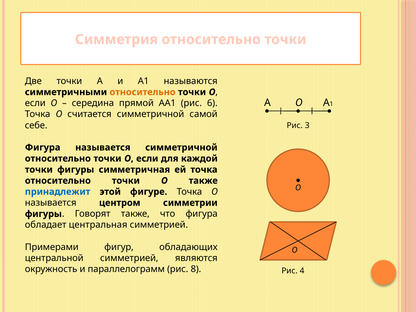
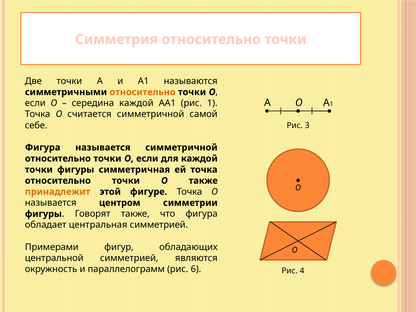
середина прямой: прямой -> каждой (136, 103)
рис 6: 6 -> 1 (212, 103)
принадлежит colour: blue -> orange (58, 192)
8: 8 -> 6 (196, 269)
